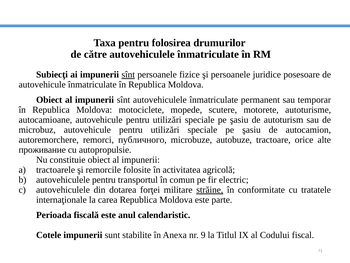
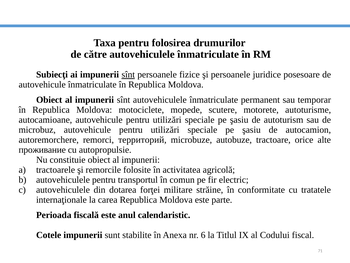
публичного: публичного -> территорий (142, 140)
străine underline: present -> none (210, 190)
9: 9 -> 6 (203, 235)
